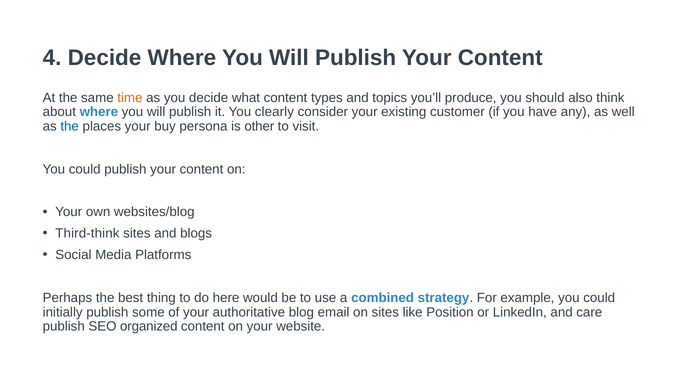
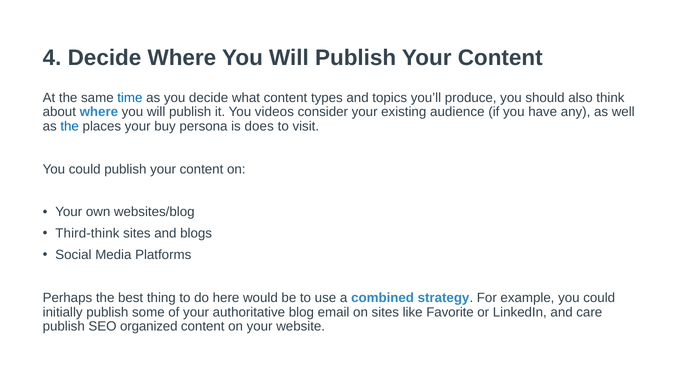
time colour: orange -> blue (130, 98)
clearly: clearly -> videos (274, 112)
customer: customer -> audience (457, 112)
other: other -> does (259, 126)
Position: Position -> Favorite (450, 312)
